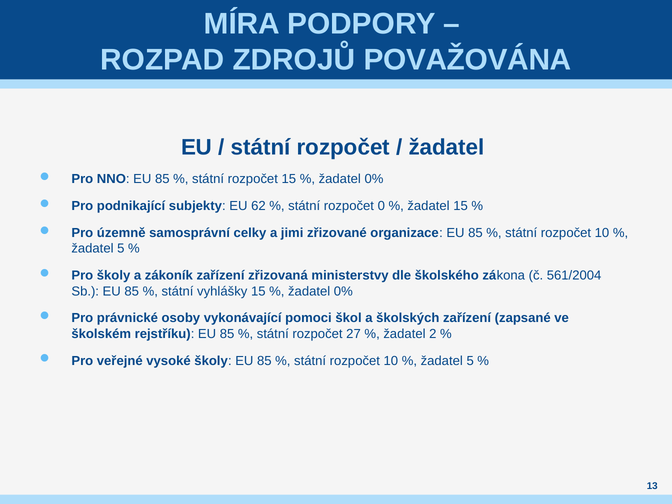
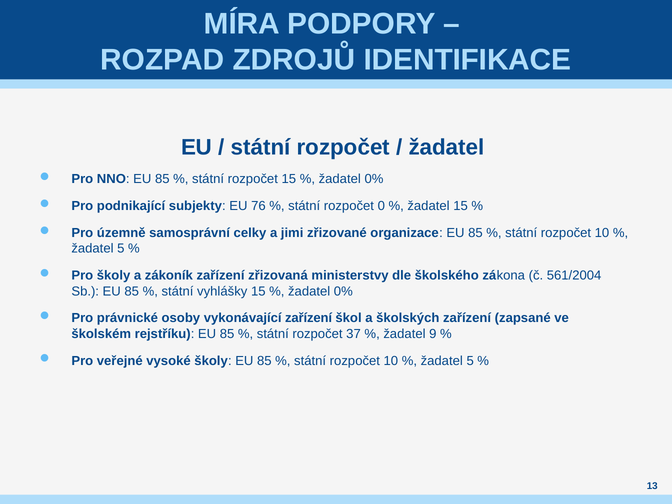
POVAŽOVÁNA: POVAŽOVÁNA -> IDENTIFIKACE (467, 60)
62: 62 -> 76 (258, 206)
vykonávající pomoci: pomoci -> zařízení (309, 318)
27: 27 -> 37 (354, 334)
2: 2 -> 9 (433, 334)
